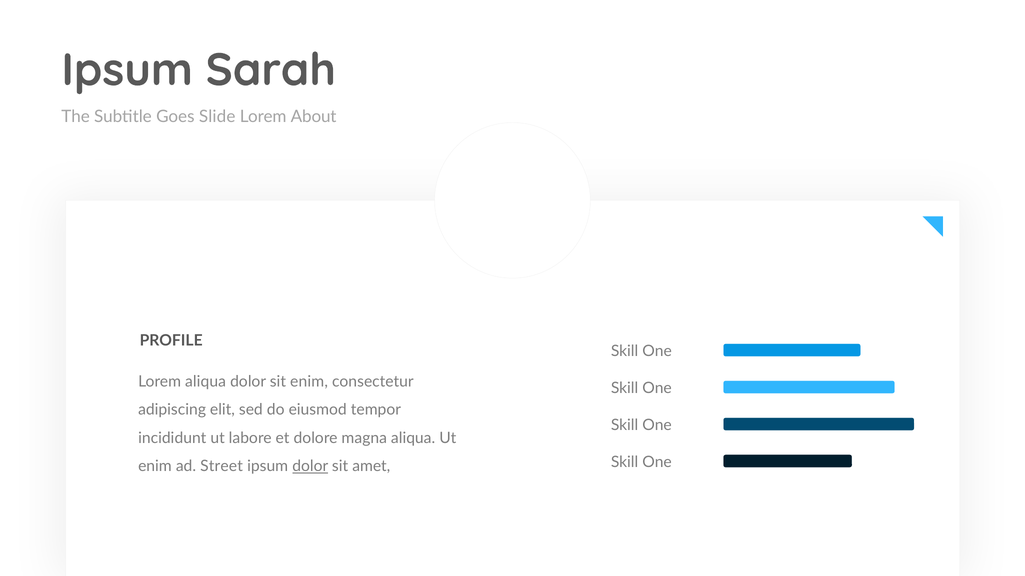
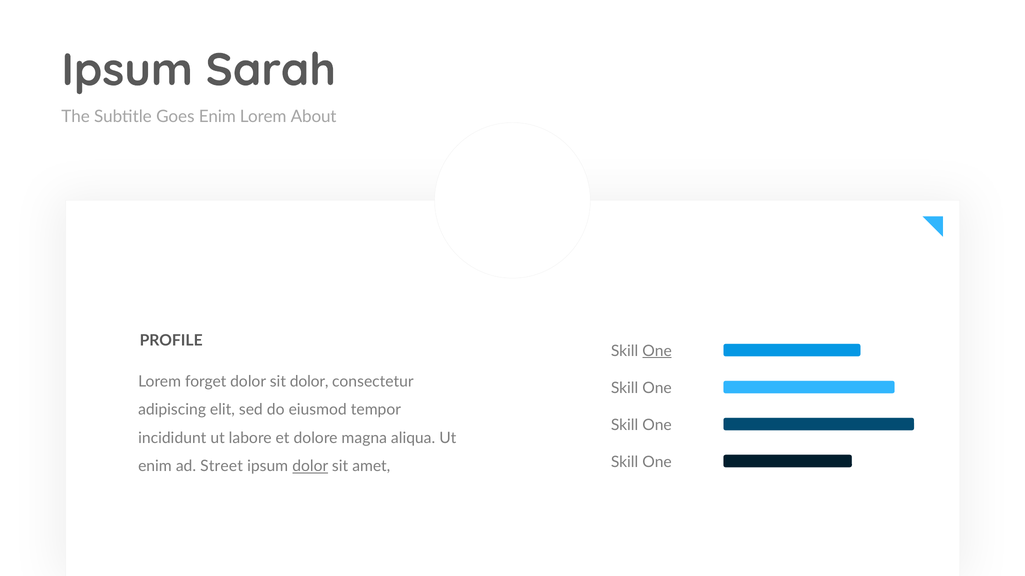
Goes Slide: Slide -> Enim (217, 117)
One underline: none -> present (657, 351)
Lorem aliqua: aliqua -> forget (206, 382)
sit enim: enim -> dolor (309, 382)
